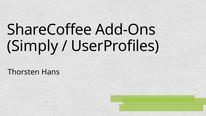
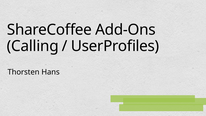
Simply: Simply -> Calling (33, 46)
